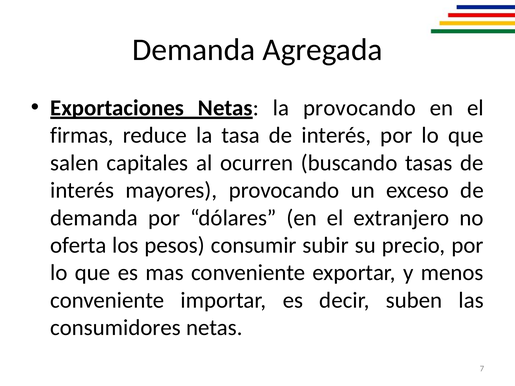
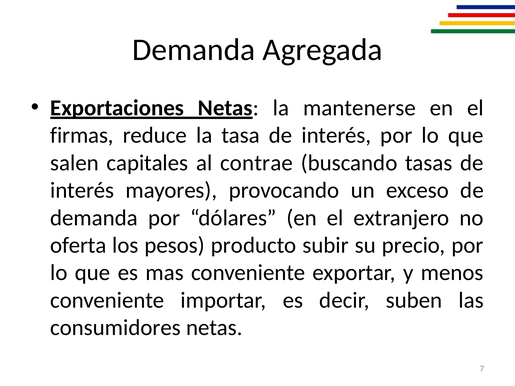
la provocando: provocando -> mantenerse (359, 108)
ocurren: ocurren -> contrae (256, 163)
consumir: consumir -> producto (254, 245)
